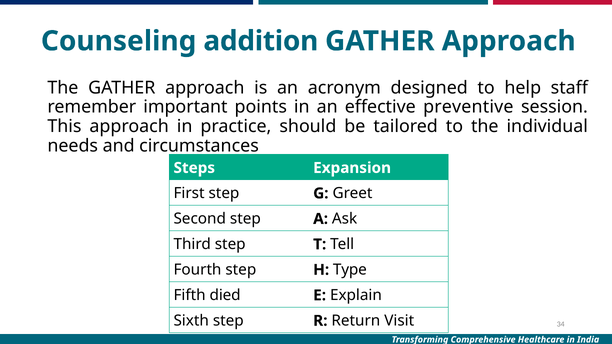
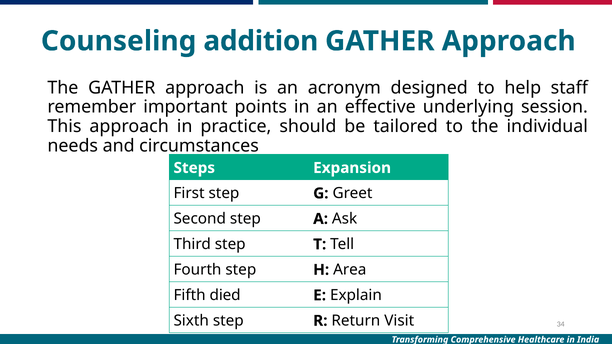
preventive: preventive -> underlying (468, 107)
Type: Type -> Area (350, 270)
